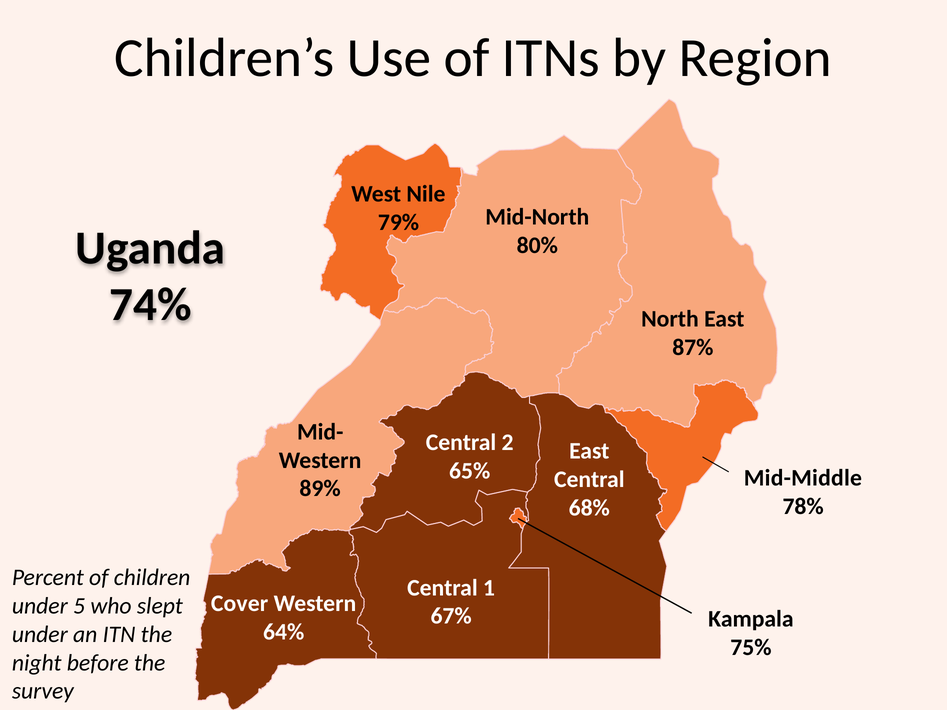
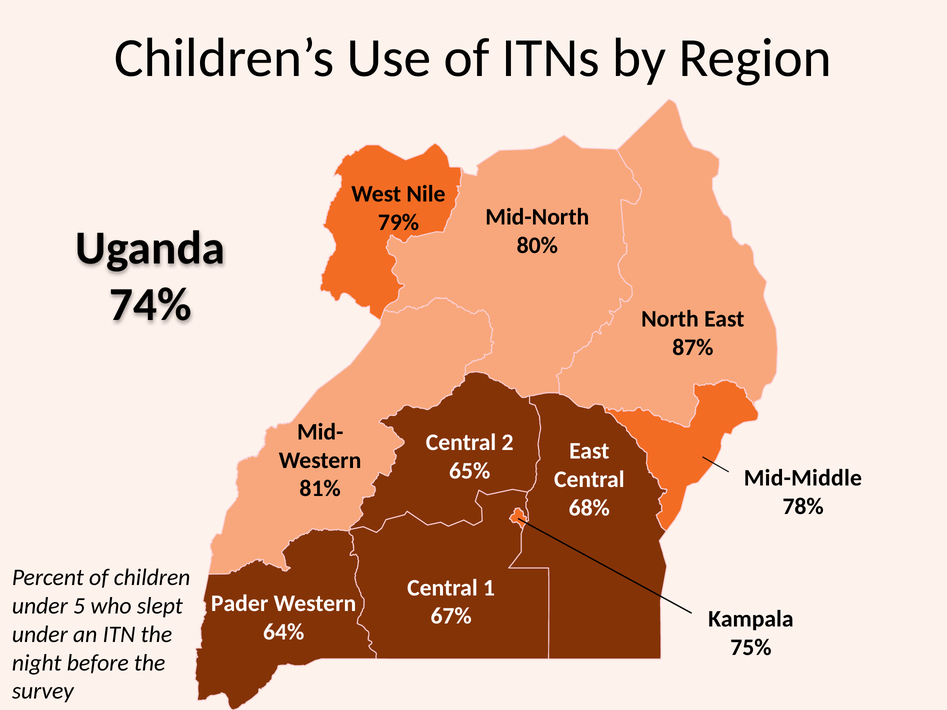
89%: 89% -> 81% (320, 489)
Cover: Cover -> Pader (240, 604)
